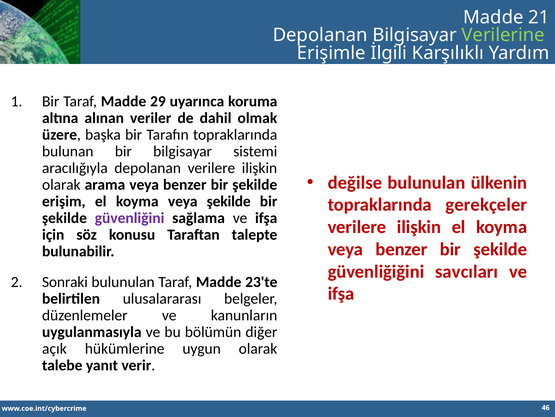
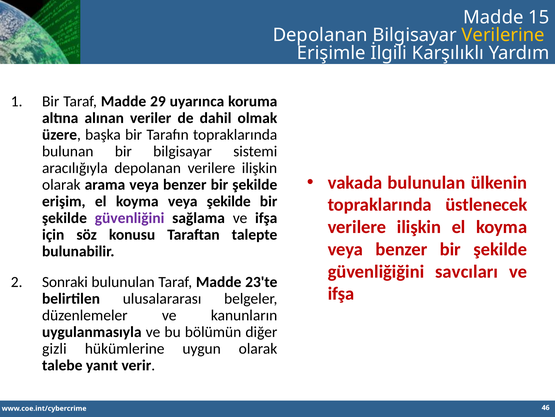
21: 21 -> 15 (539, 17)
Verilerine colour: light green -> yellow (503, 35)
değilse: değilse -> vakada (355, 182)
gerekçeler: gerekçeler -> üstlenecek (486, 204)
açık: açık -> gizli (54, 348)
